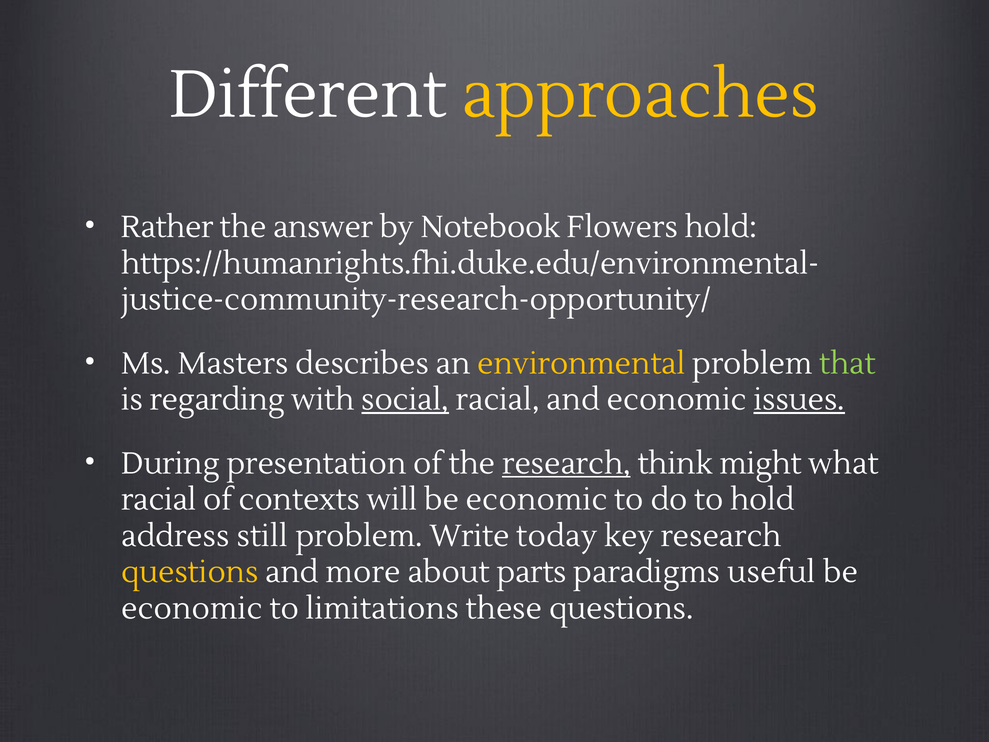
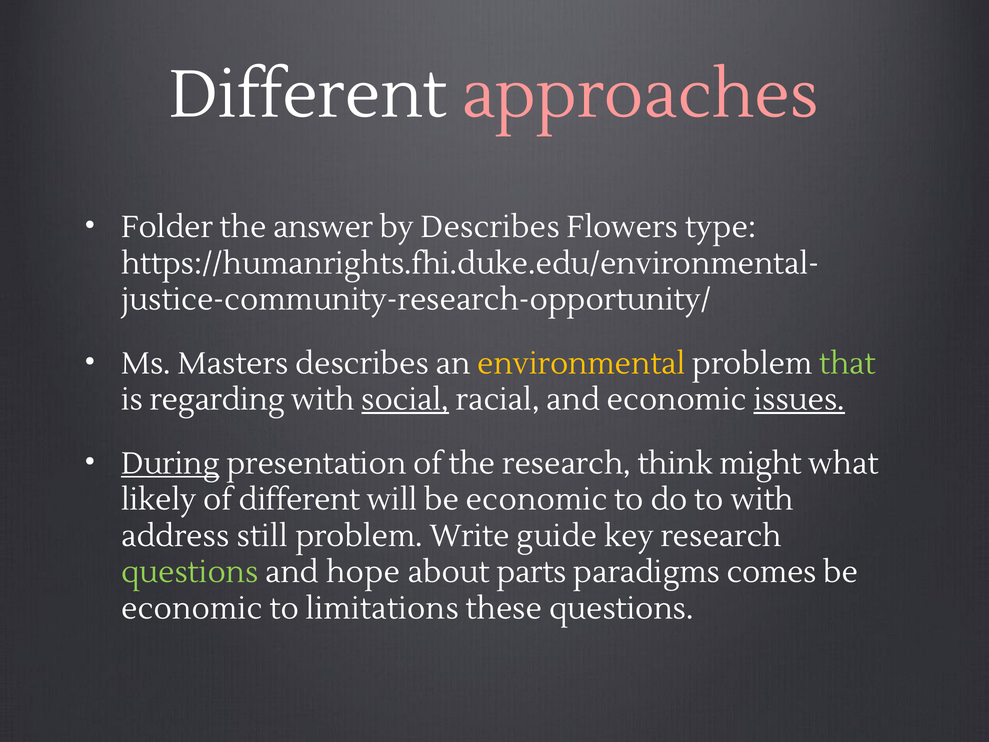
approaches colour: yellow -> pink (640, 95)
Rather: Rather -> Folder (167, 227)
by Notebook: Notebook -> Describes (490, 227)
Flowers hold: hold -> type (721, 227)
During underline: none -> present (170, 464)
research underline: present -> none (566, 464)
racial: racial -> likely (159, 500)
of contexts: contexts -> different (300, 500)
to hold: hold -> with (762, 500)
today: today -> guide (557, 536)
questions colour: yellow -> light green (190, 572)
more: more -> hope (363, 572)
useful: useful -> comes (772, 572)
